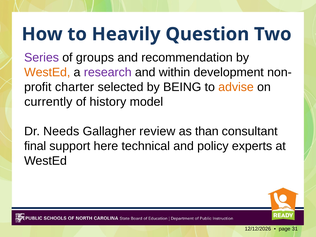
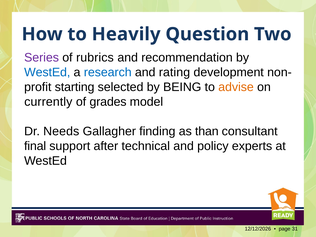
groups: groups -> rubrics (95, 58)
WestEd colour: orange -> blue (47, 72)
research colour: purple -> blue (108, 72)
within: within -> rating (174, 72)
charter: charter -> starting (75, 87)
history: history -> grades (108, 102)
review: review -> finding (157, 131)
here: here -> after (106, 146)
